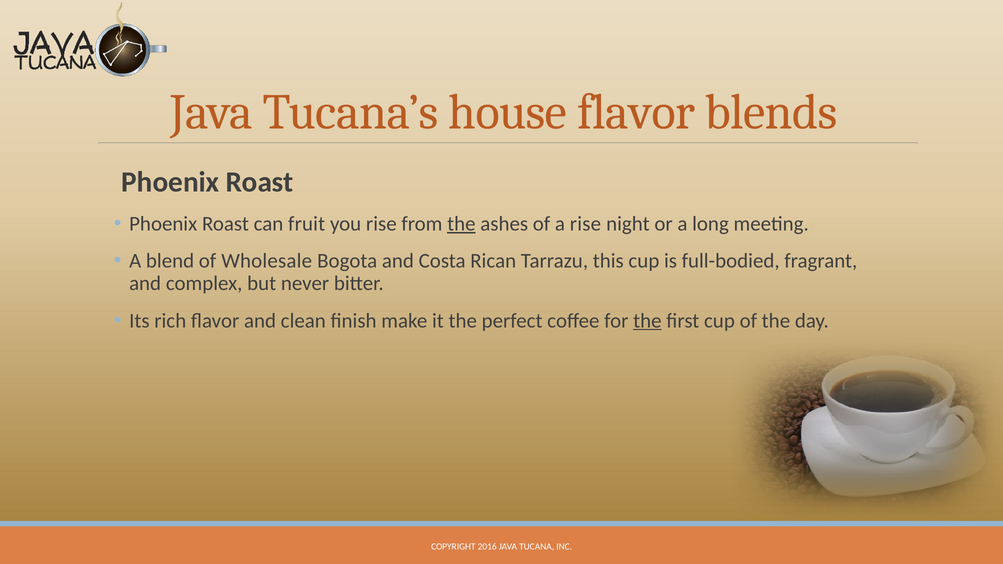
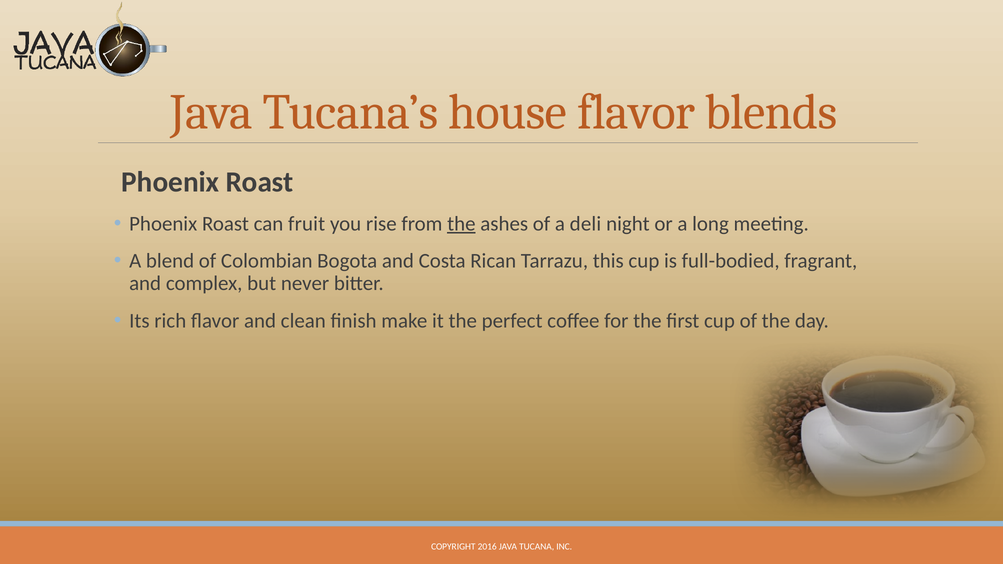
a rise: rise -> deli (585, 224)
Wholesale: Wholesale -> Colombian (267, 261)
the underline: present -> none (647, 321)
